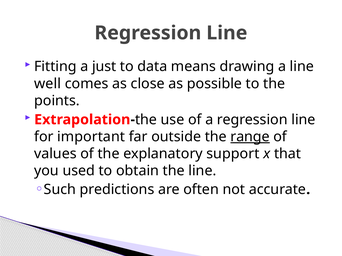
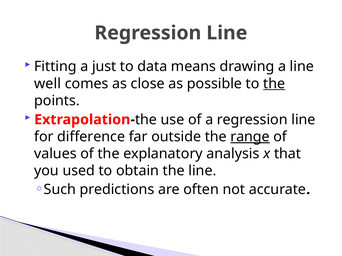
the underline: none -> present (274, 84)
important: important -> difference (91, 137)
support: support -> analysis (233, 154)
